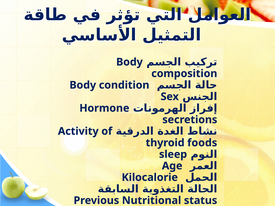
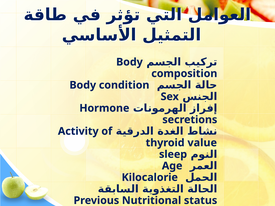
foods: foods -> value (202, 143)
